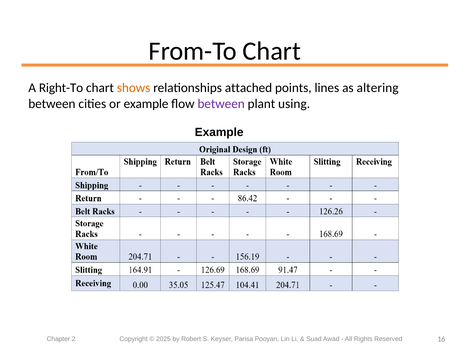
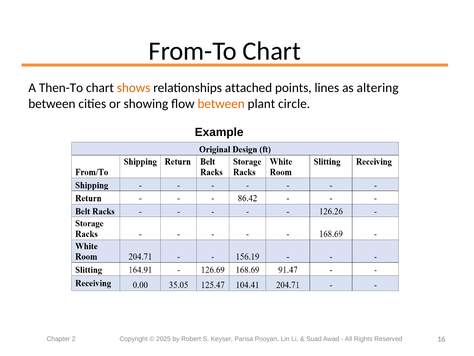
Right-To: Right-To -> Then-To (61, 88)
or example: example -> showing (146, 104)
between colour: purple -> orange (221, 104)
using: using -> circle (294, 104)
